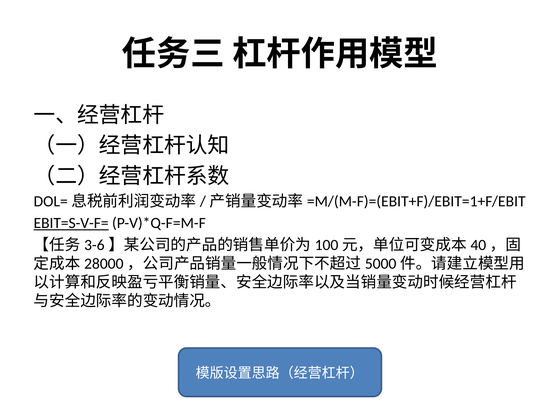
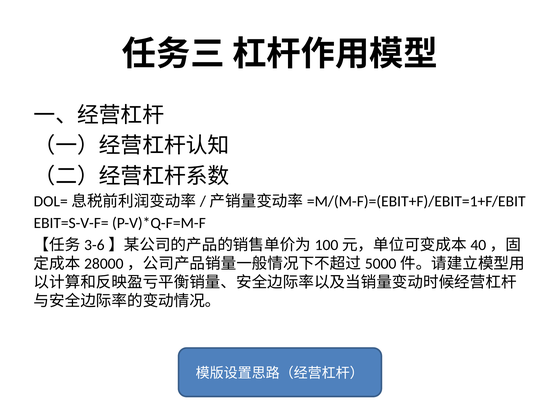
EBIT=S-V-F= underline: present -> none (71, 223)
